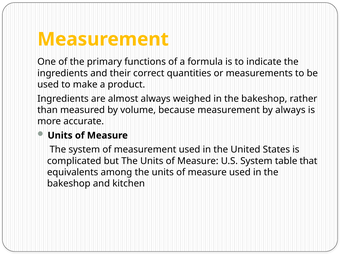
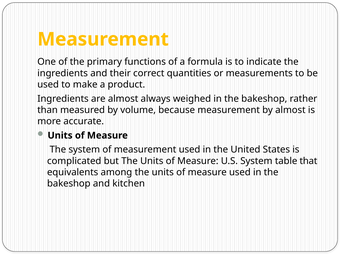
by always: always -> almost (290, 110)
